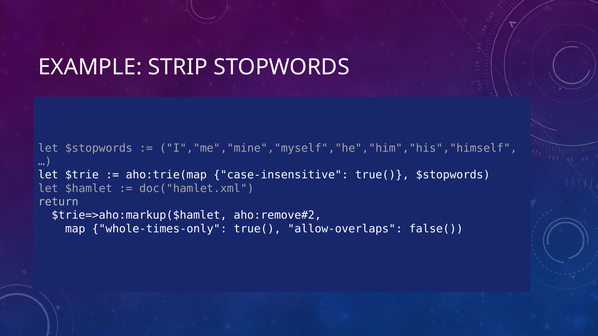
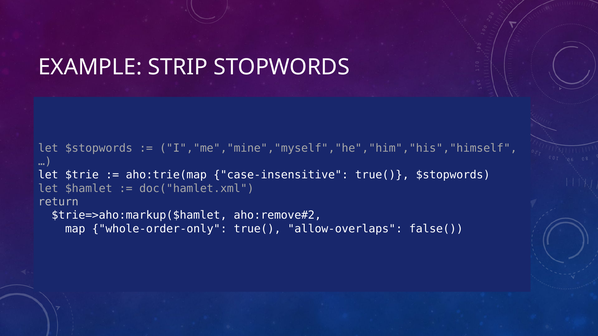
whole-times-only: whole-times-only -> whole-order-only (160, 229)
